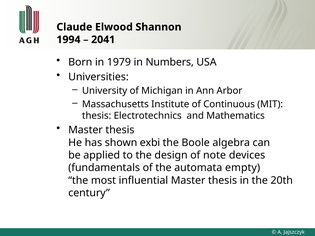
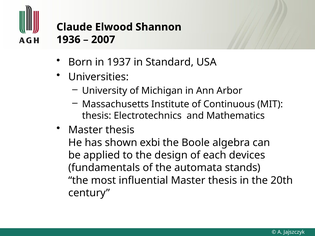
1994: 1994 -> 1936 (68, 40)
2041: 2041 -> 2007 (103, 40)
1979: 1979 -> 1937 (119, 62)
Numbers: Numbers -> Standard (170, 62)
note: note -> each (215, 155)
empty: empty -> stands (243, 168)
